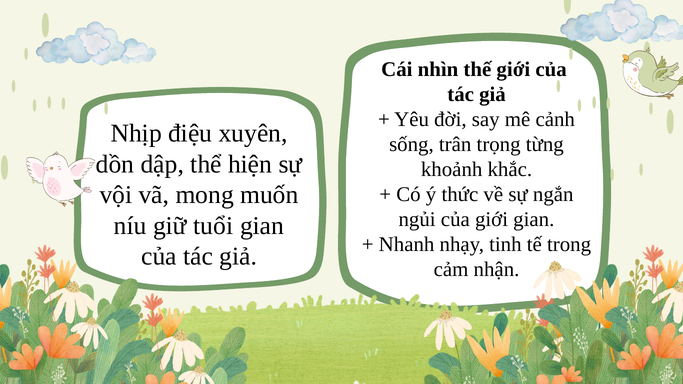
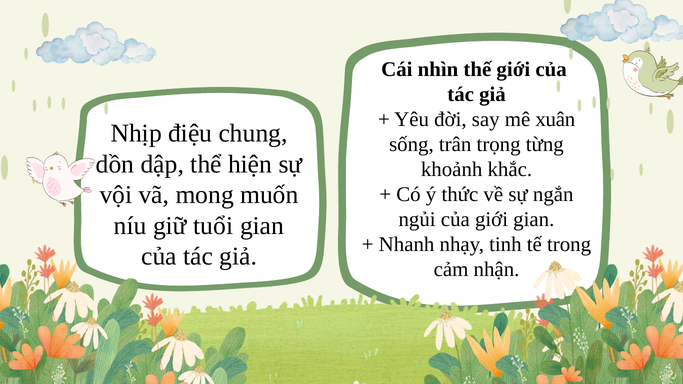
cảnh: cảnh -> xuân (555, 119)
xuyên: xuyên -> chung (253, 133)
